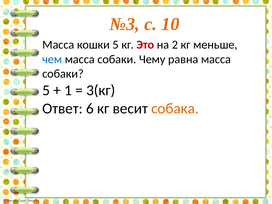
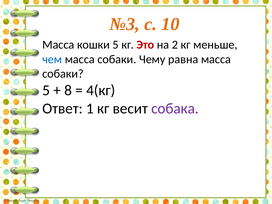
1: 1 -> 8 (68, 90)
3(кг: 3(кг -> 4(кг (101, 90)
6: 6 -> 1 (90, 108)
собака colour: orange -> purple (175, 108)
